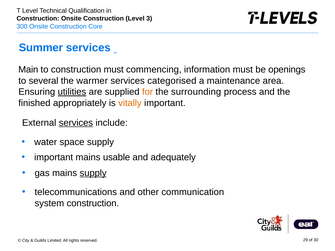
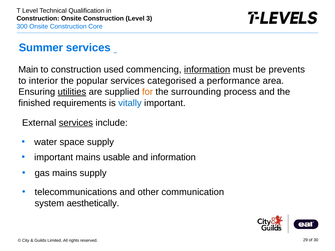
construction must: must -> used (114, 70)
information underline: none -> present (207, 70)
openings: openings -> prevents (287, 70)
several: several -> interior (43, 81)
warmer: warmer -> popular (92, 81)
maintenance: maintenance -> performance (233, 81)
appropriately: appropriately -> requirements (80, 103)
vitally colour: orange -> blue (130, 103)
and adequately: adequately -> information (173, 158)
supply underline: present -> none (93, 173)
system construction: construction -> aesthetically (93, 203)
